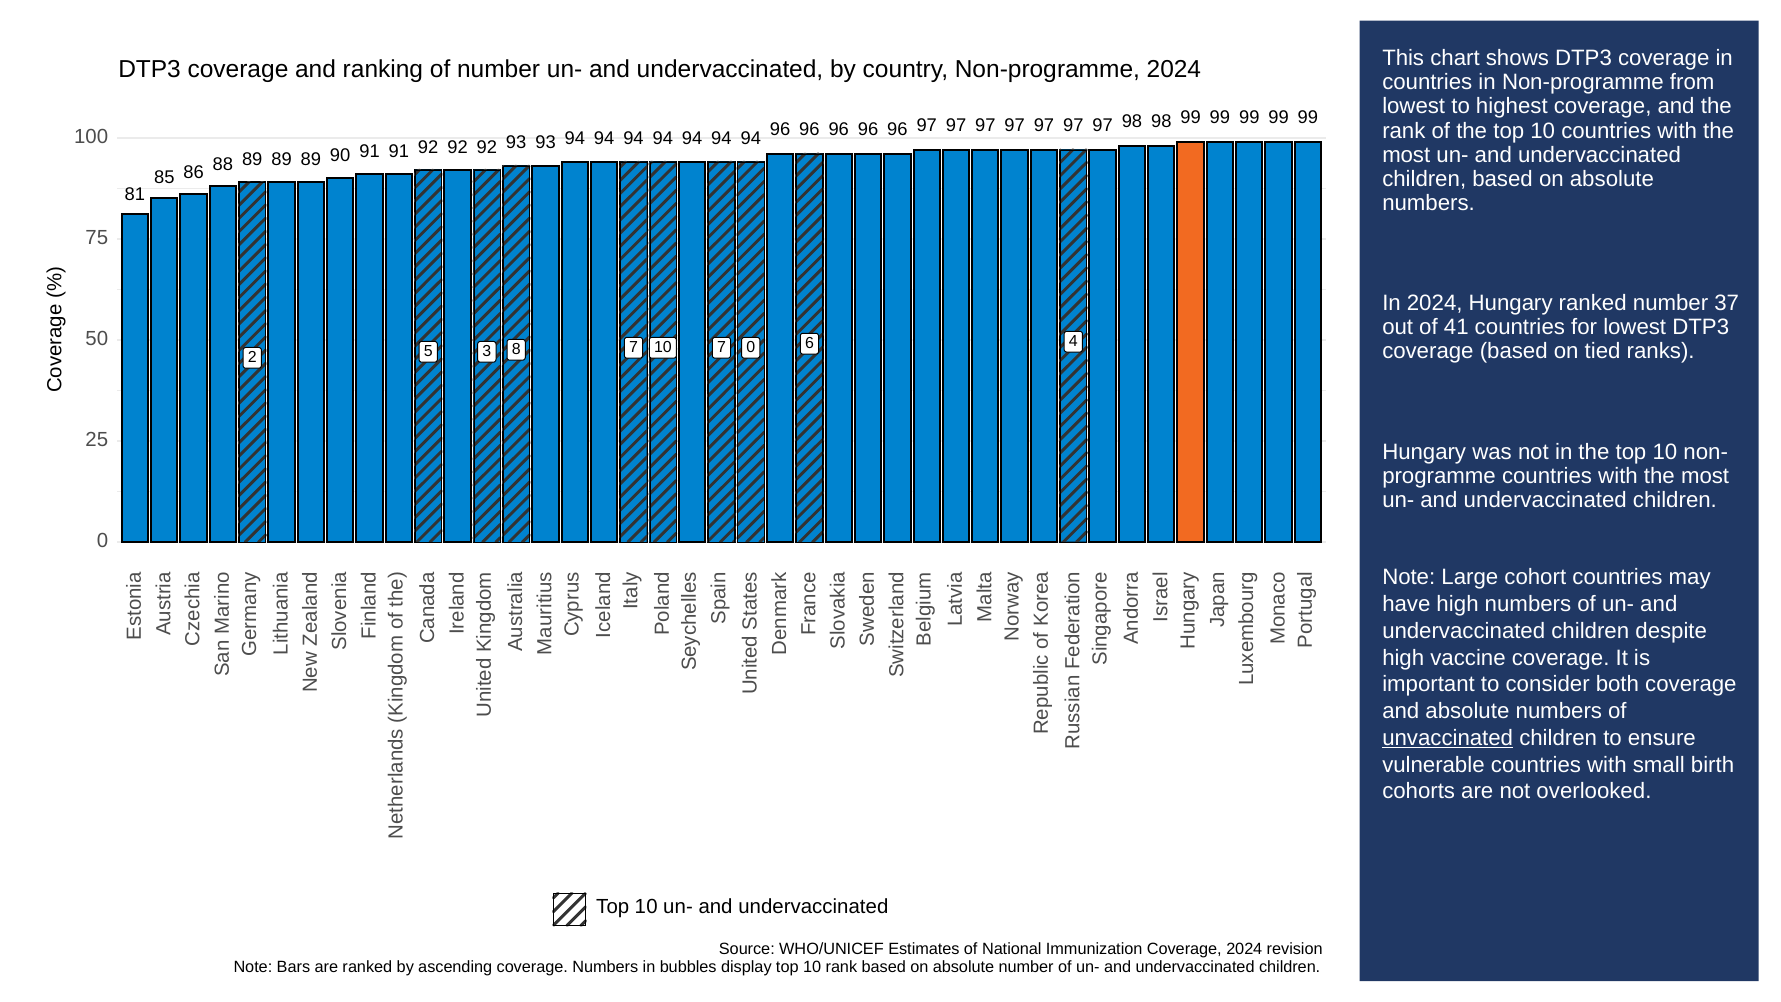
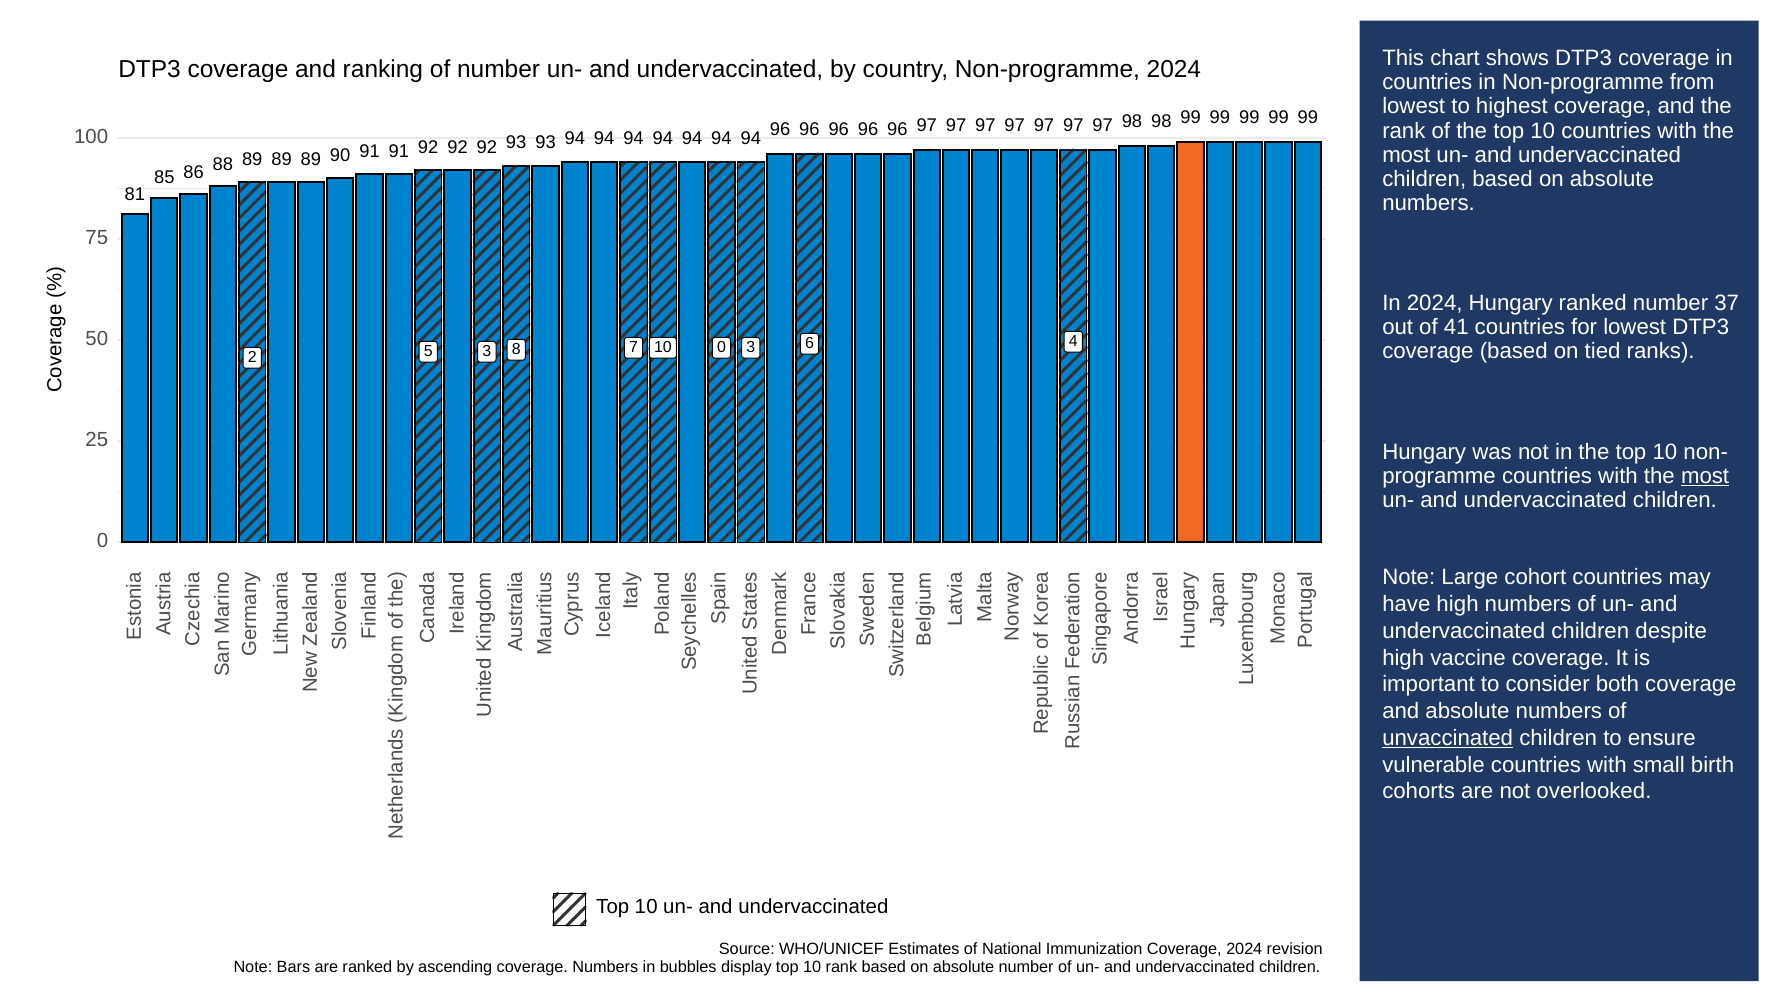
7 7: 7 -> 0 (722, 347)
8 0: 0 -> 3 (751, 347)
most underline: none -> present (1705, 476)
